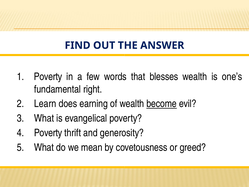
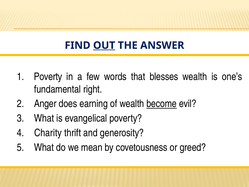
OUT underline: none -> present (104, 45)
Learn: Learn -> Anger (45, 104)
4 Poverty: Poverty -> Charity (48, 133)
